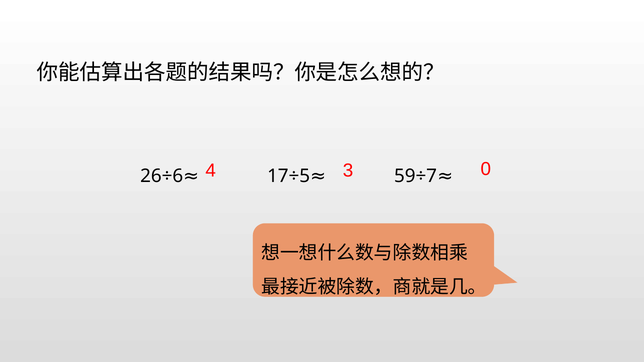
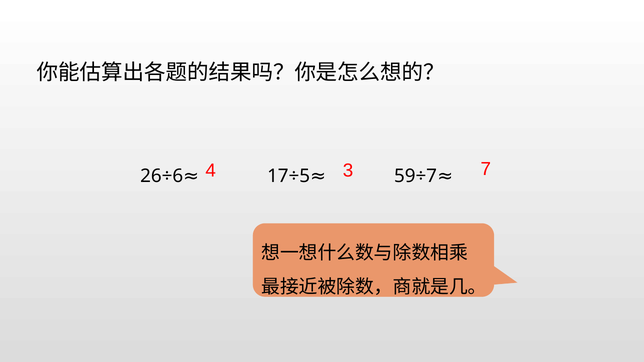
0: 0 -> 7 (486, 169)
